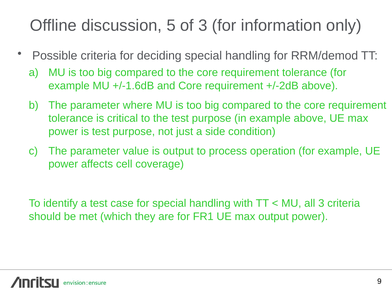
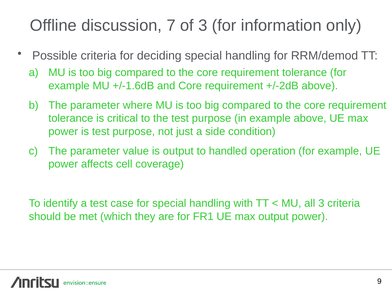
5: 5 -> 7 (171, 25)
process: process -> handled (228, 151)
